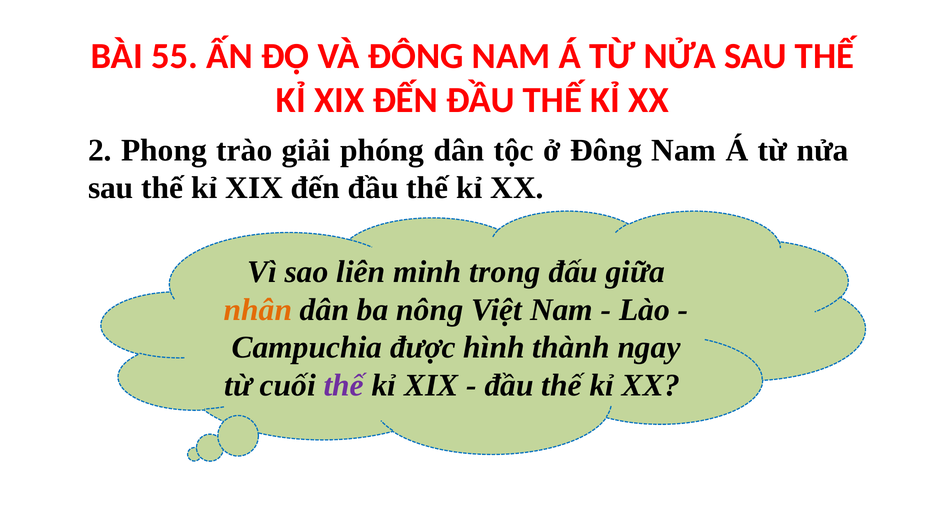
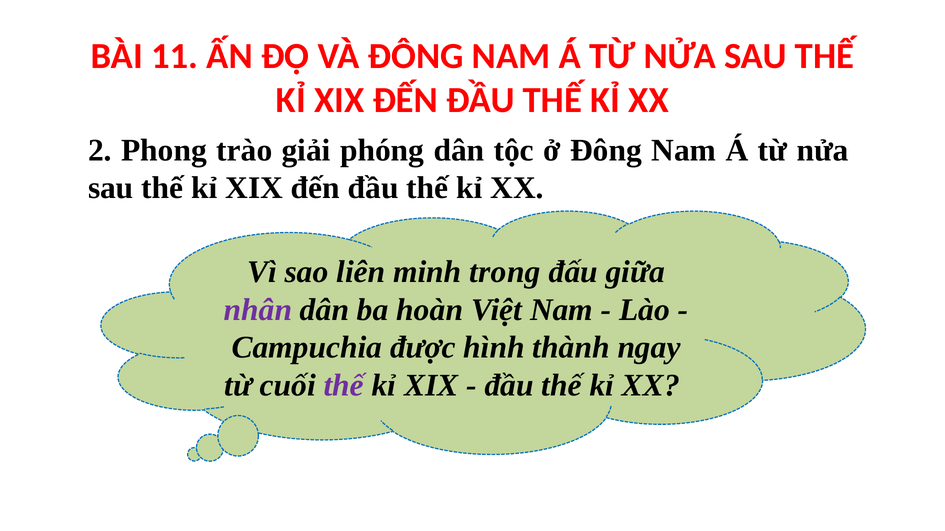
55: 55 -> 11 (175, 56)
nhân colour: orange -> purple (258, 310)
nông: nông -> hoàn (430, 310)
